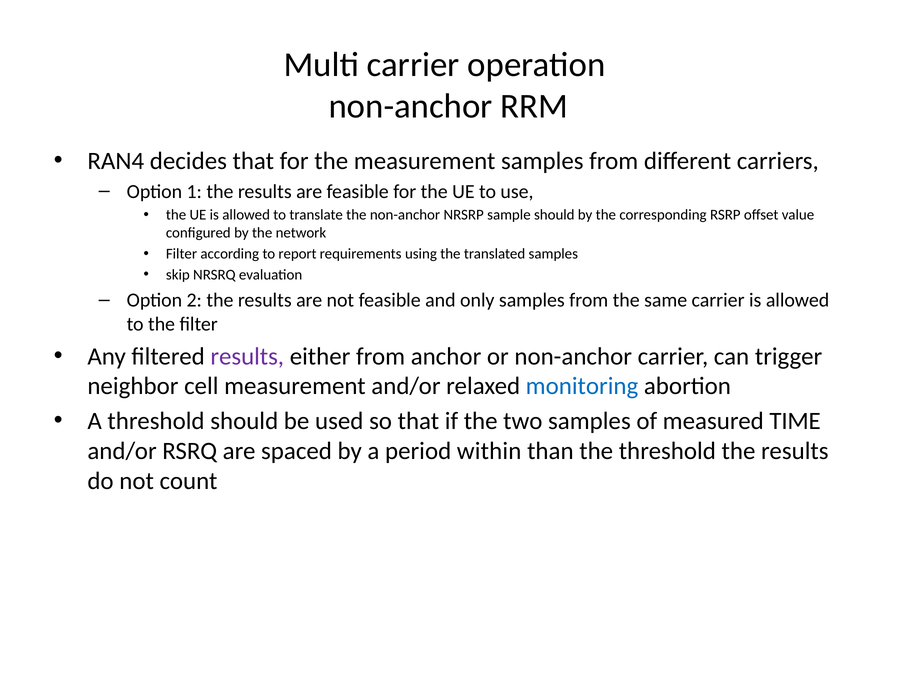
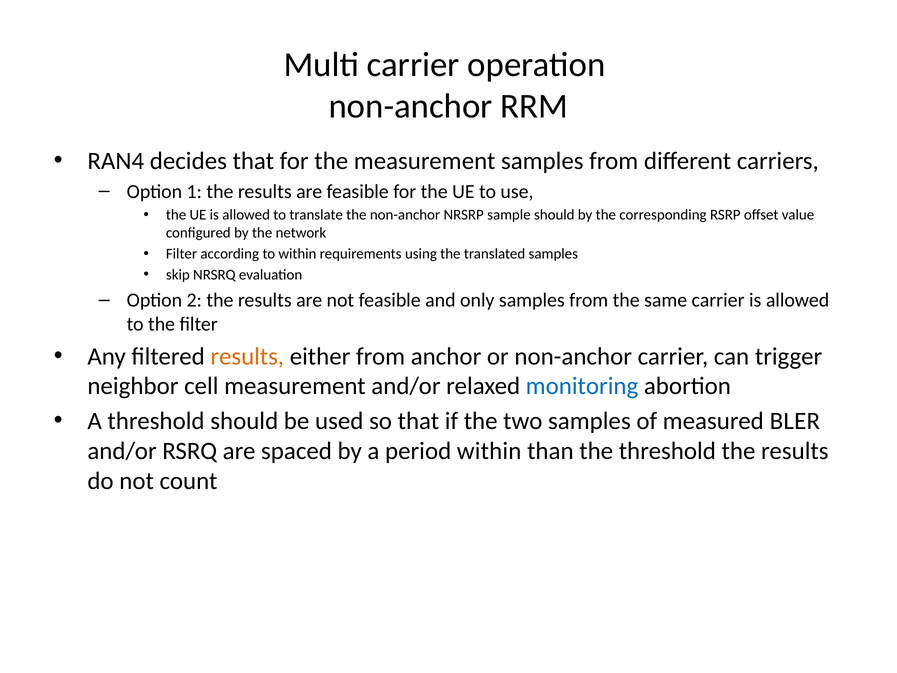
to report: report -> within (297, 254)
results colour: purple -> orange (247, 356)
TIME: TIME -> BLER (795, 421)
